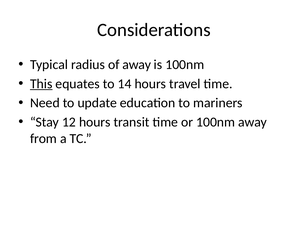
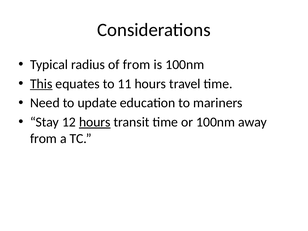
of away: away -> from (137, 65)
14: 14 -> 11 (125, 84)
hours underline: none -> present (95, 122)
